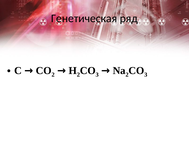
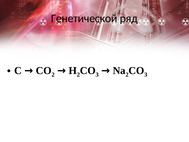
Генетическая: Генетическая -> Генетической (84, 18)
